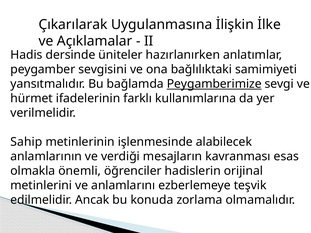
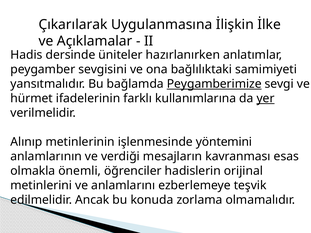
yer underline: none -> present (266, 98)
Sahip: Sahip -> Alınıp (26, 142)
alabilecek: alabilecek -> yöntemini (224, 142)
